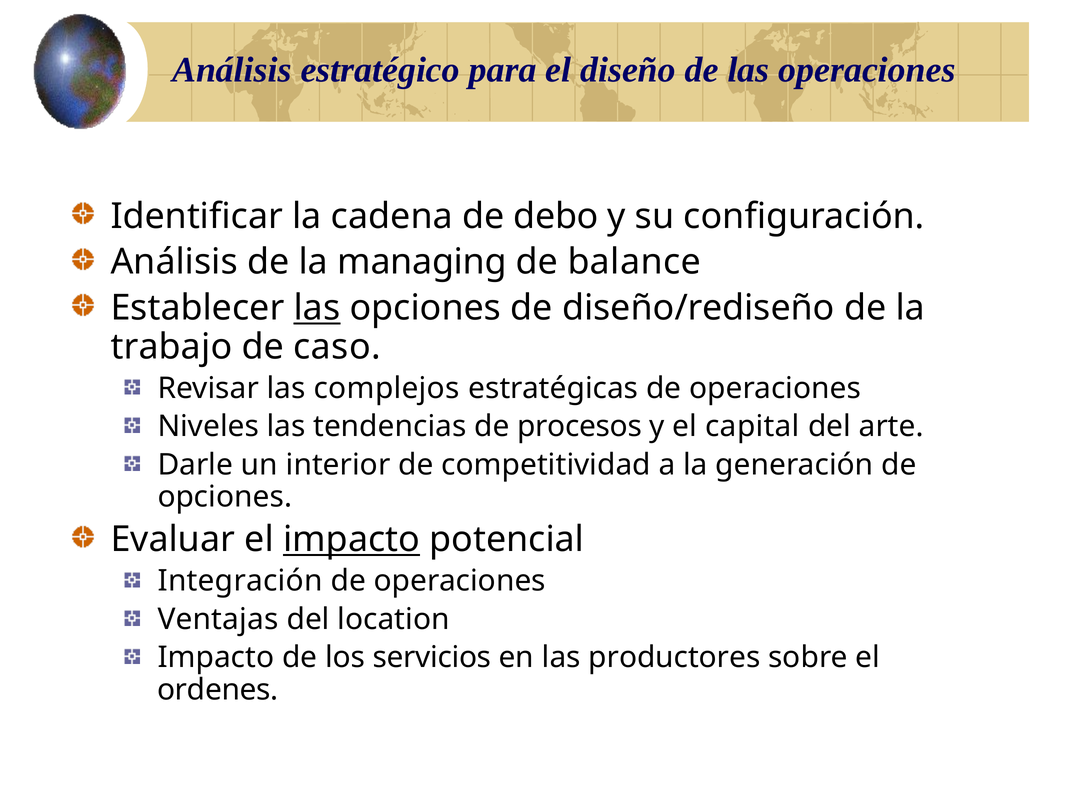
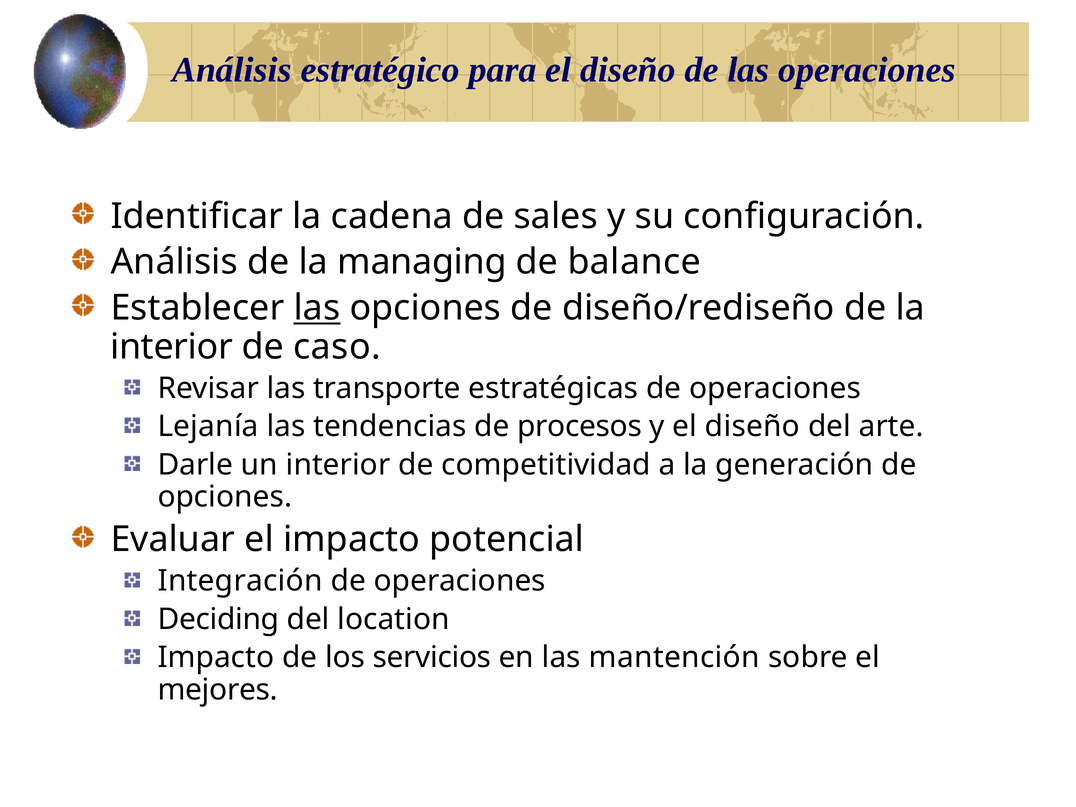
debo: debo -> sales (556, 216)
trabajo: trabajo -> interior (172, 347)
complejos: complejos -> transporte (387, 388)
Niveles: Niveles -> Lejanía (208, 426)
y el capital: capital -> diseño (752, 426)
impacto underline: present -> none (352, 540)
Ventajas: Ventajas -> Deciding (218, 619)
productores: productores -> mantención (674, 658)
ordenes: ordenes -> mejores (218, 690)
